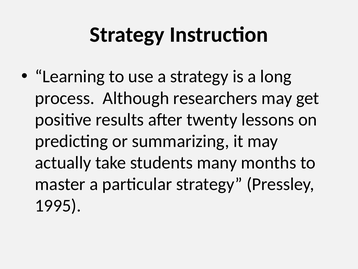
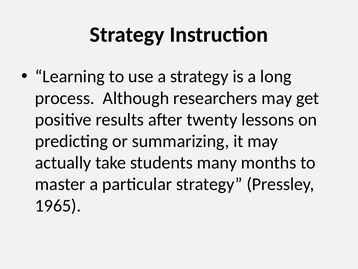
1995: 1995 -> 1965 (58, 205)
